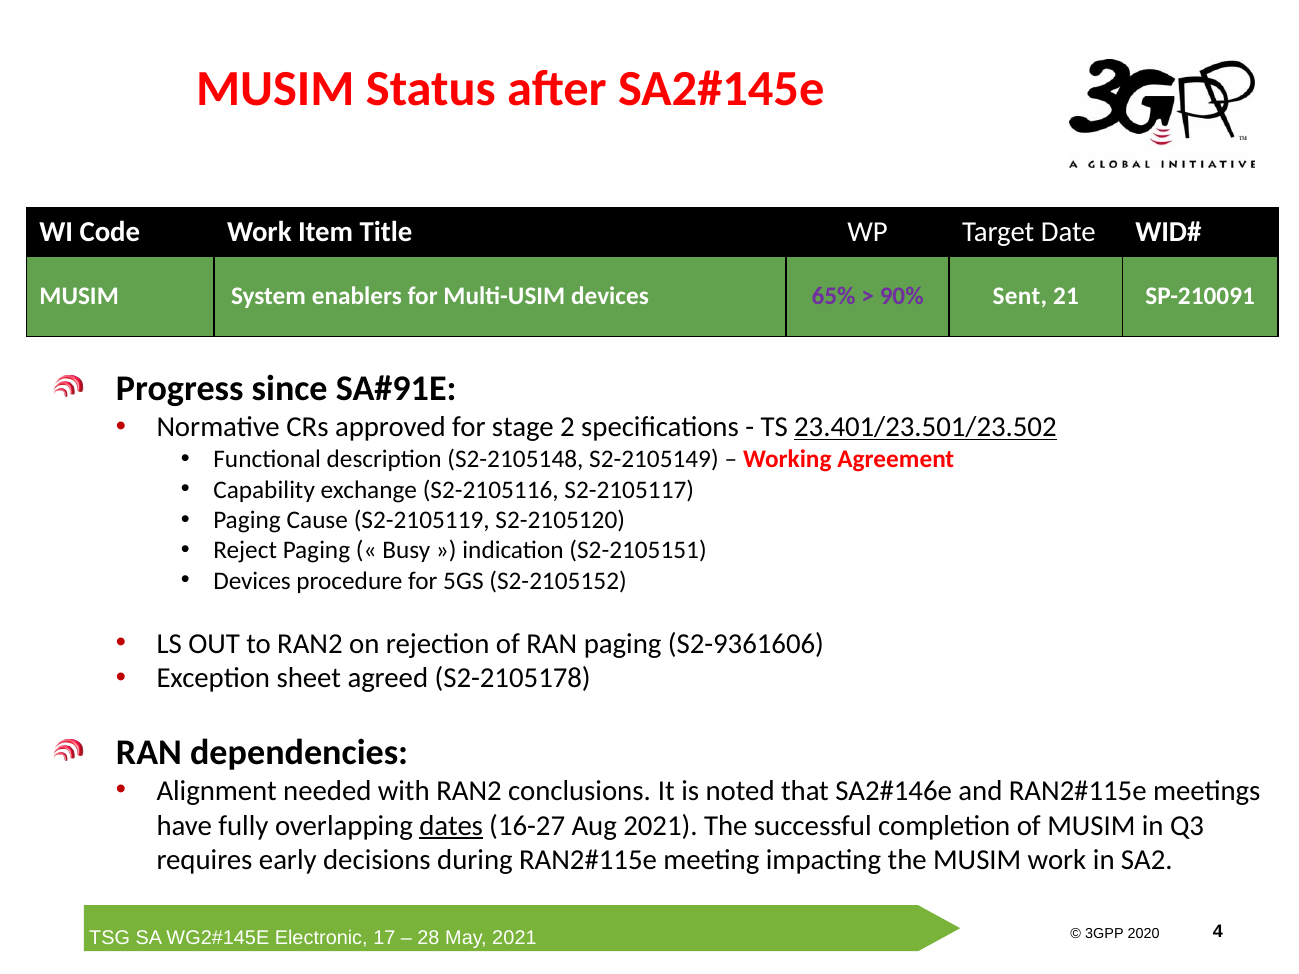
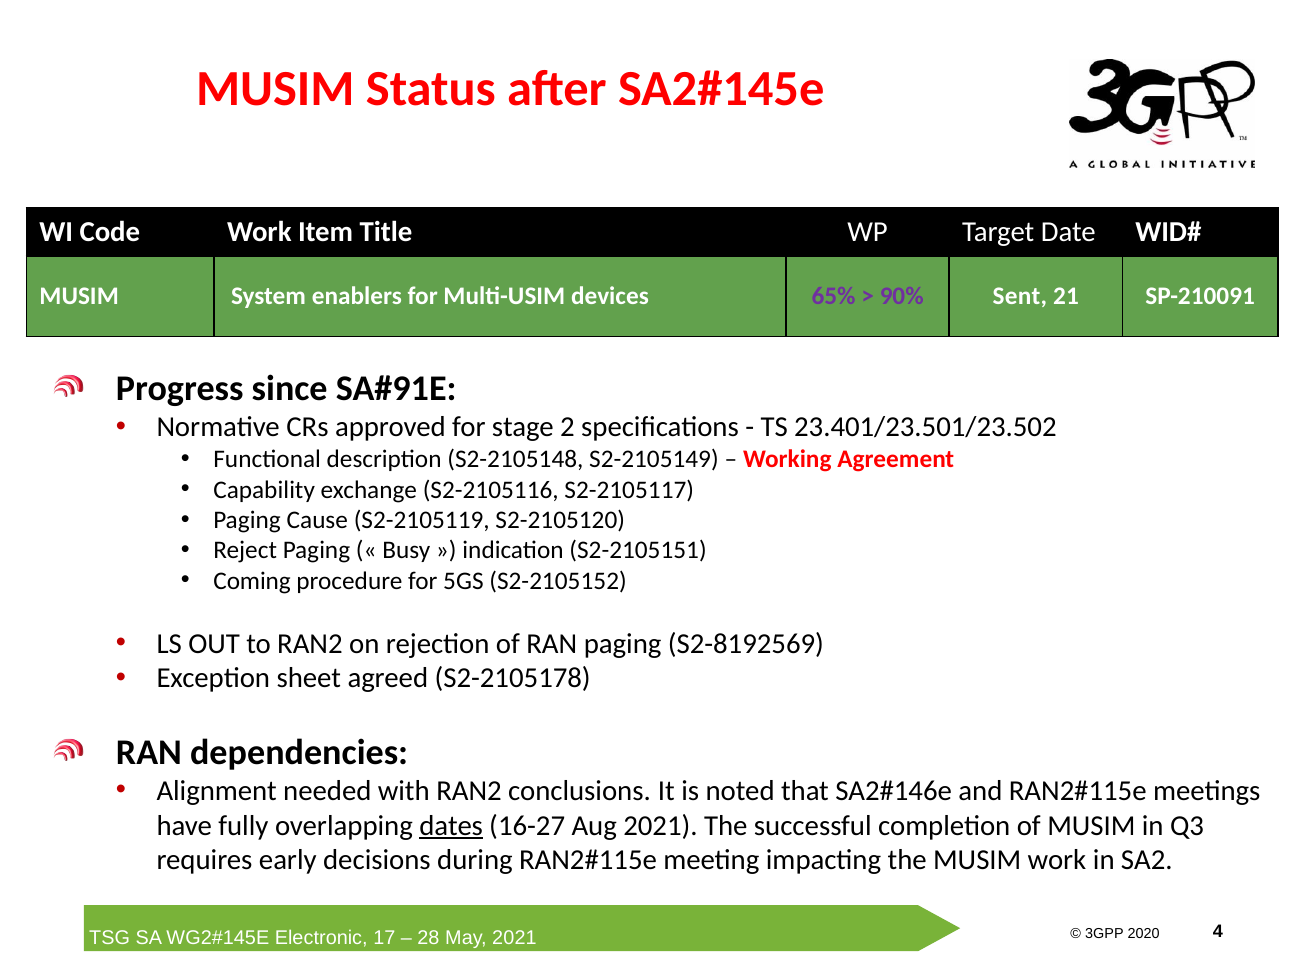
23.401/23.501/23.502 underline: present -> none (925, 427)
Devices: Devices -> Coming (252, 581)
S2-9361606: S2-9361606 -> S2-8192569 (746, 644)
